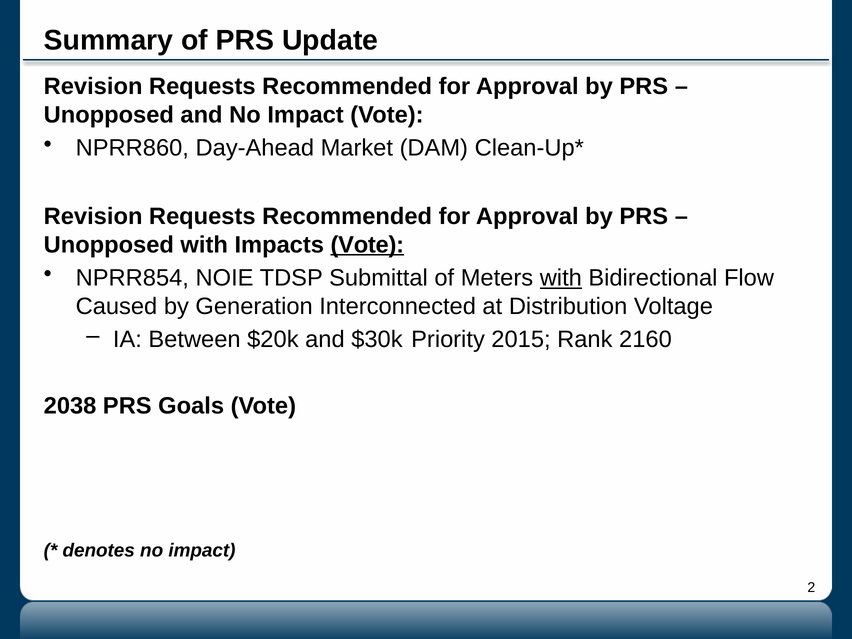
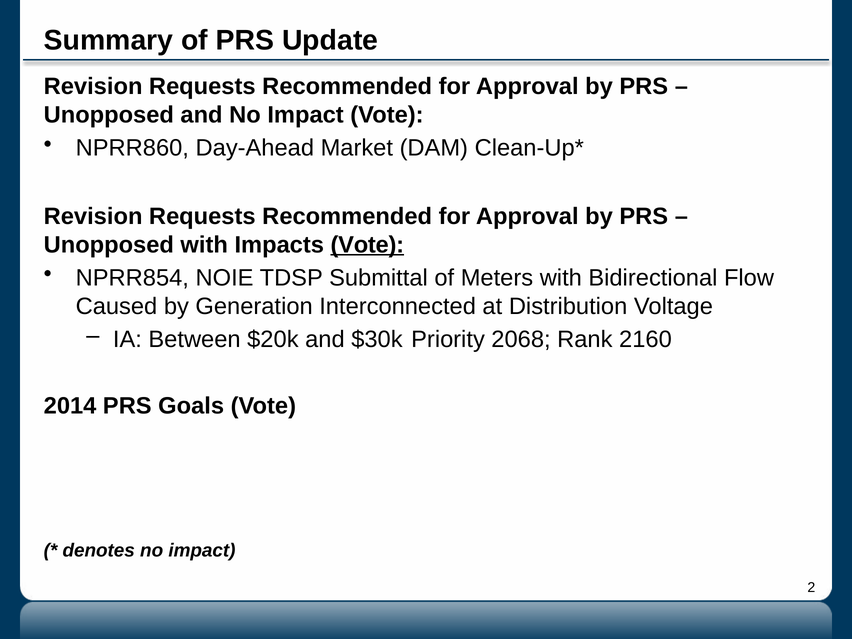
with underline: present -> none (561, 278)
2015: 2015 -> 2068 (521, 339)
2038: 2038 -> 2014 (70, 406)
